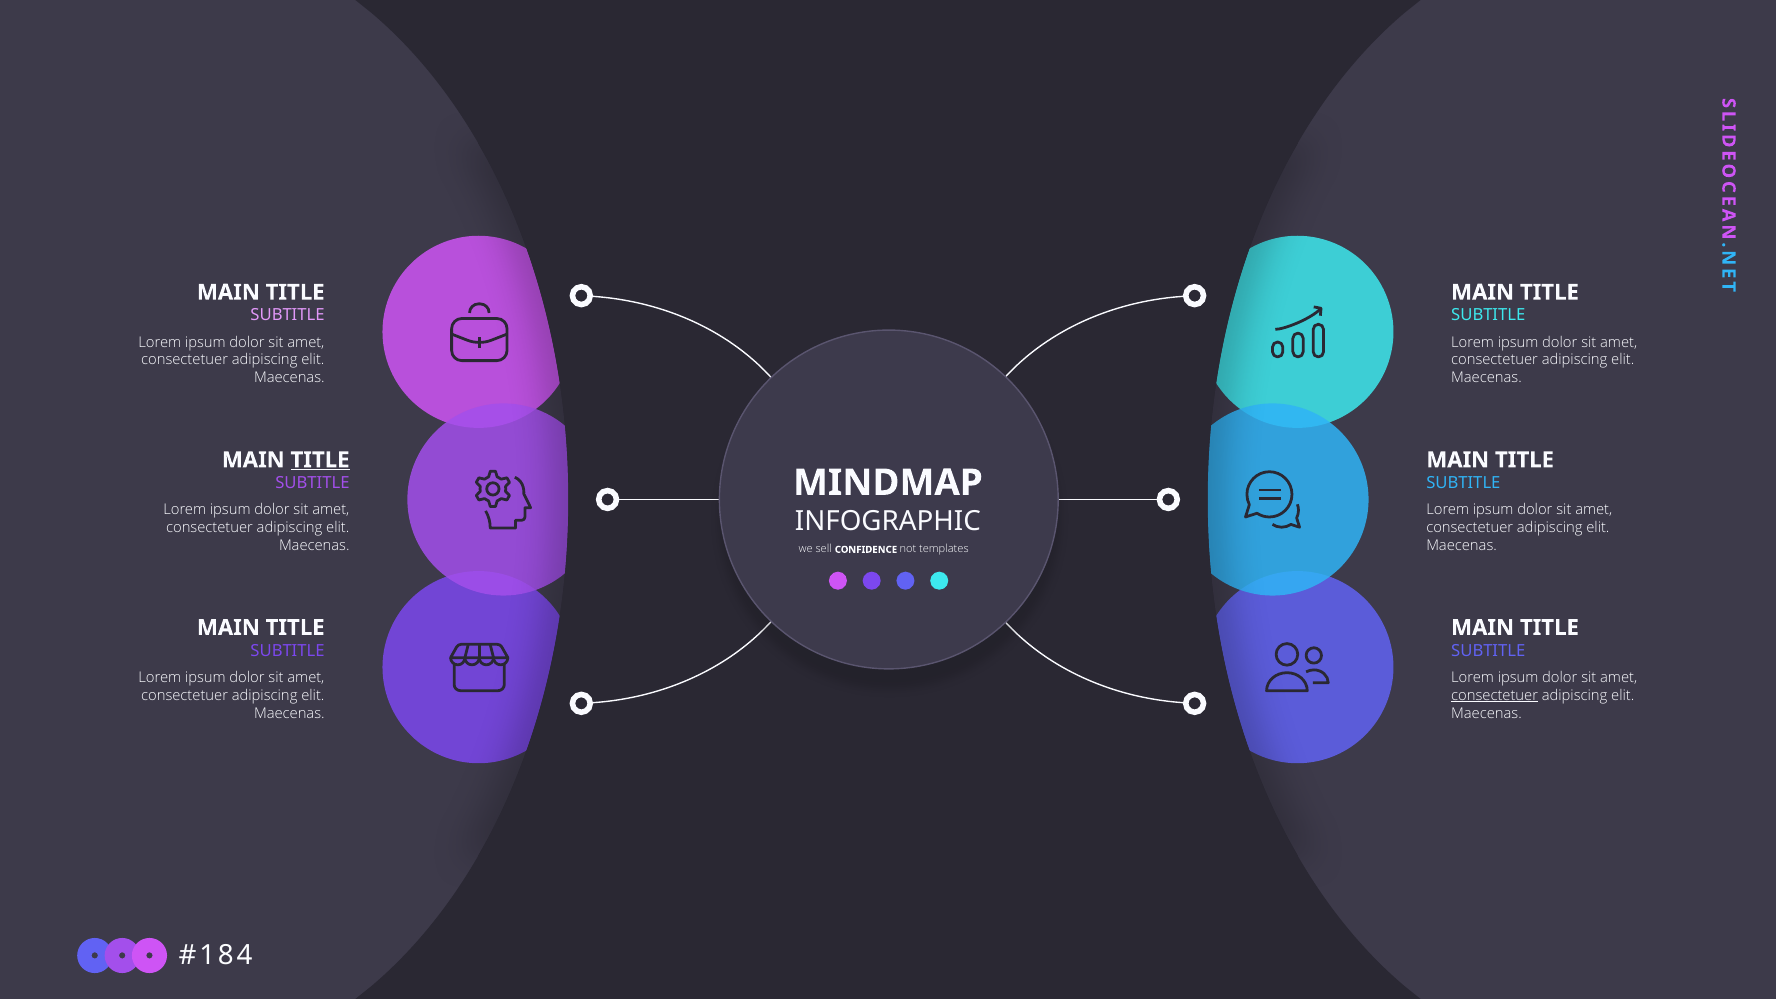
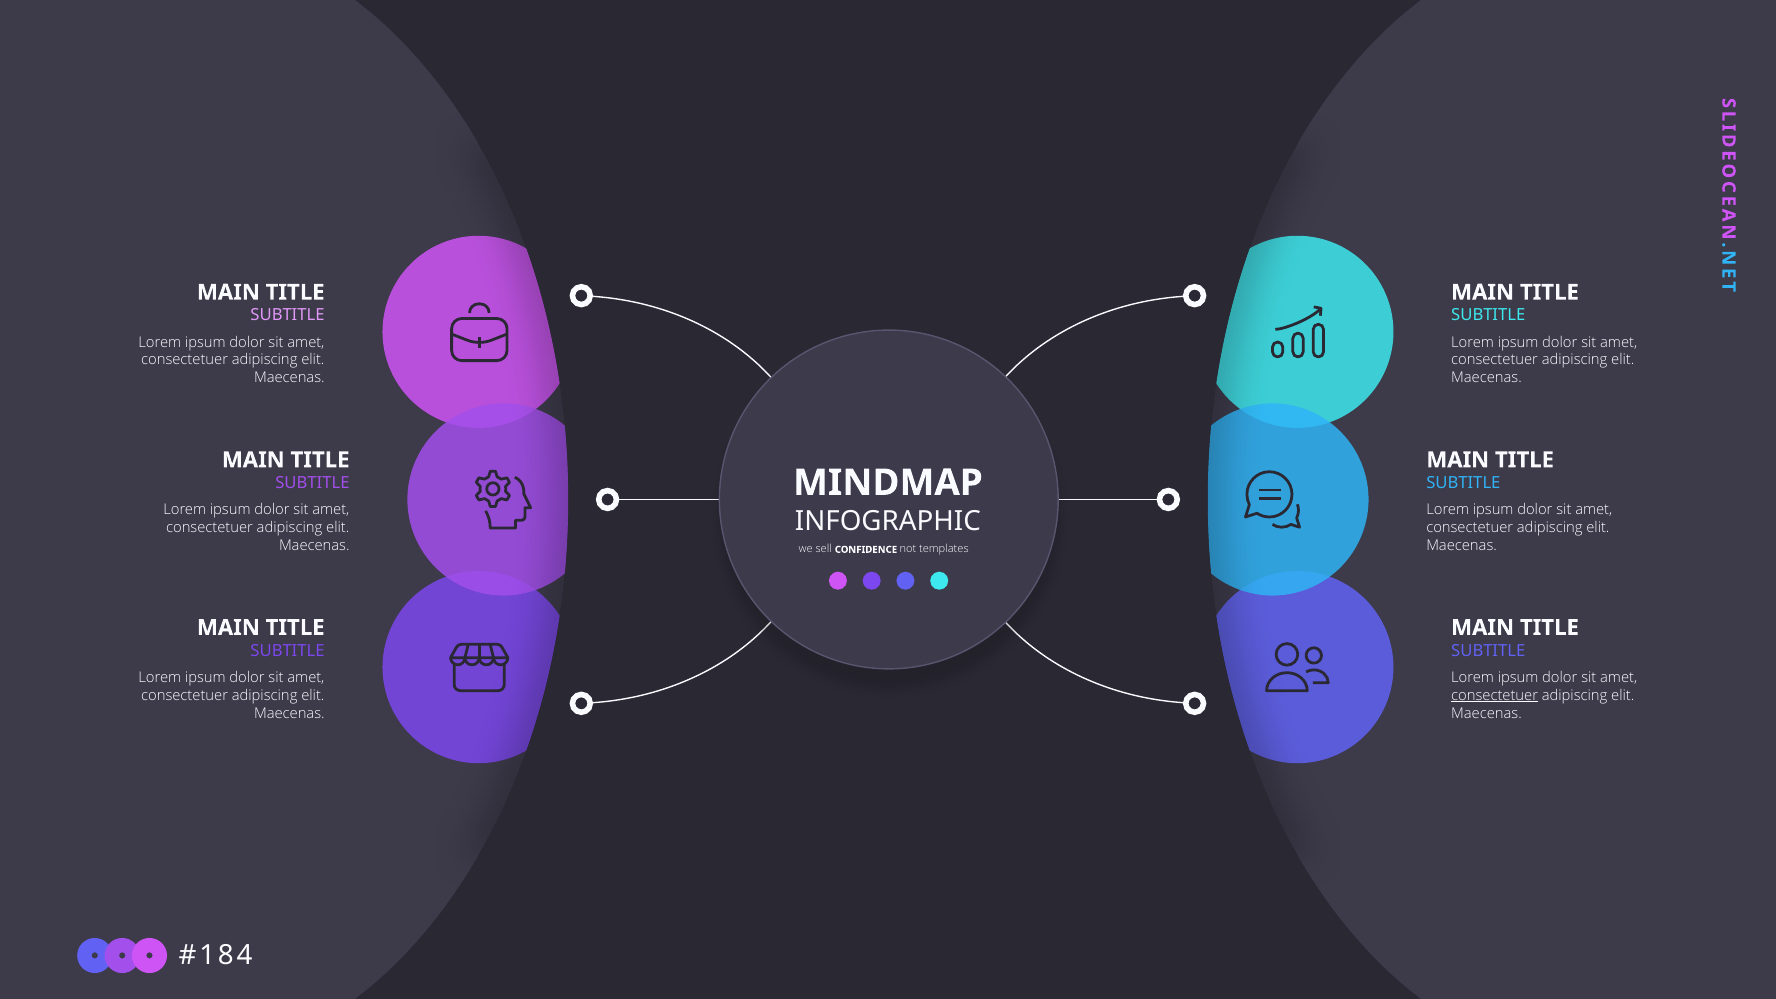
TITLE underline: present -> none (320, 460)
